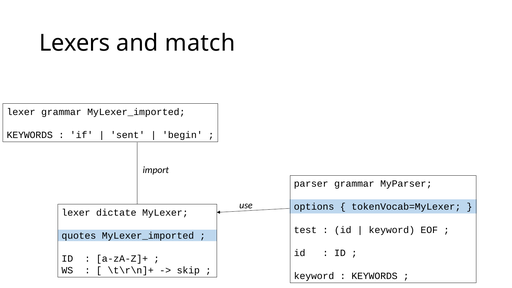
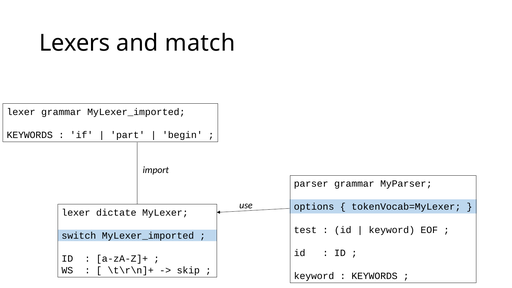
sent: sent -> part (128, 135)
quotes: quotes -> switch (79, 236)
